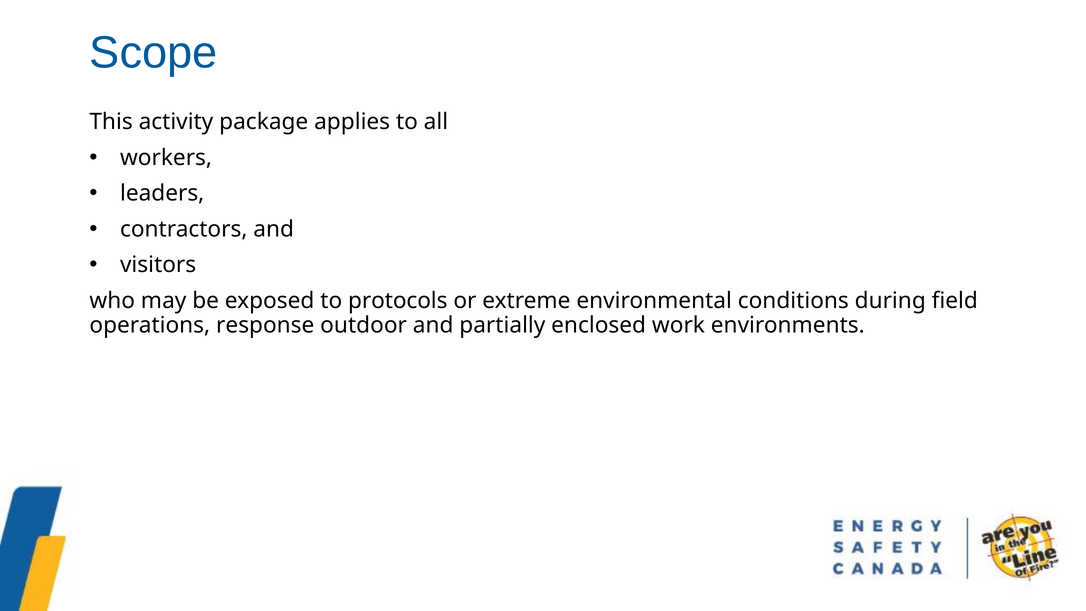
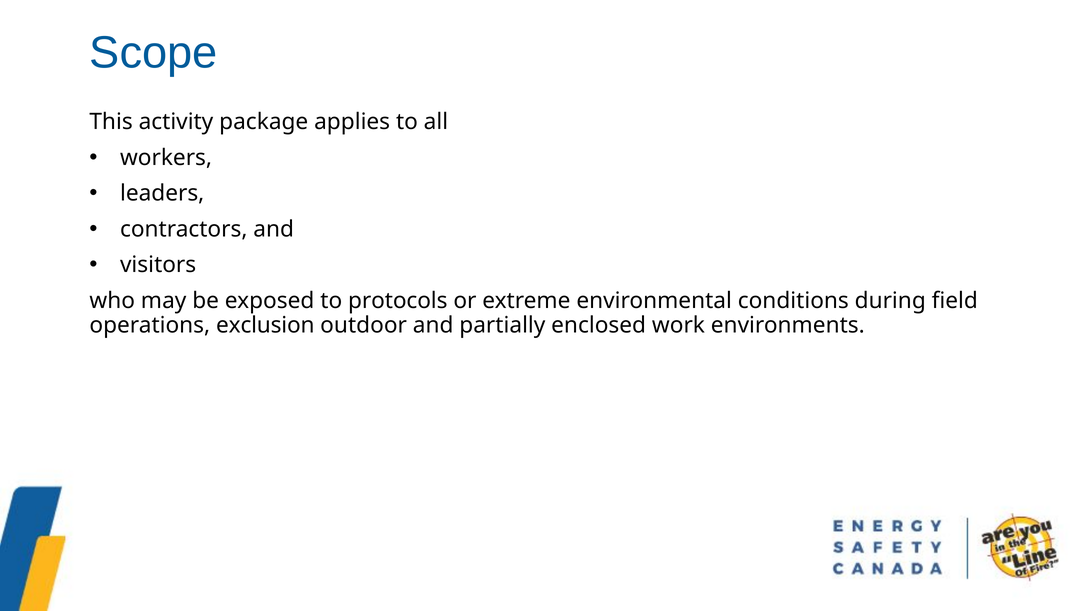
response: response -> exclusion (265, 325)
